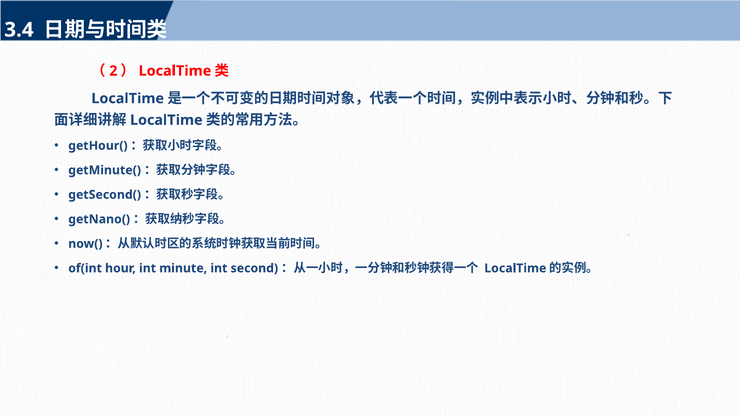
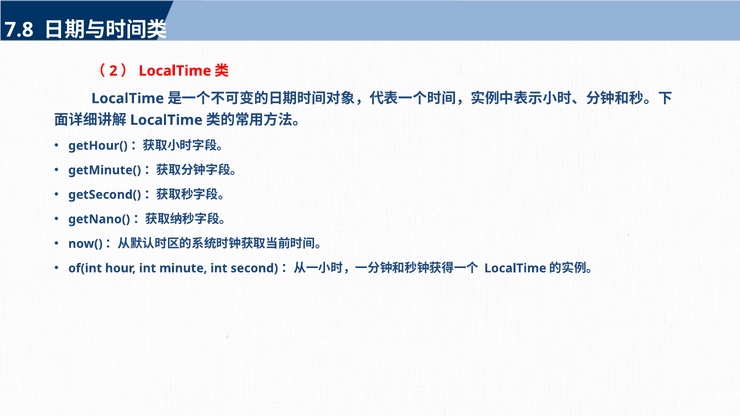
3.4: 3.4 -> 7.8 (19, 30)
